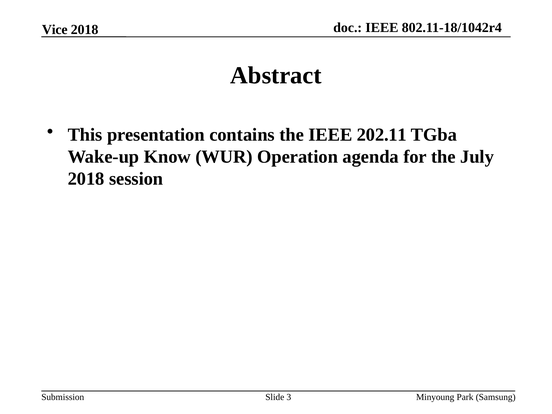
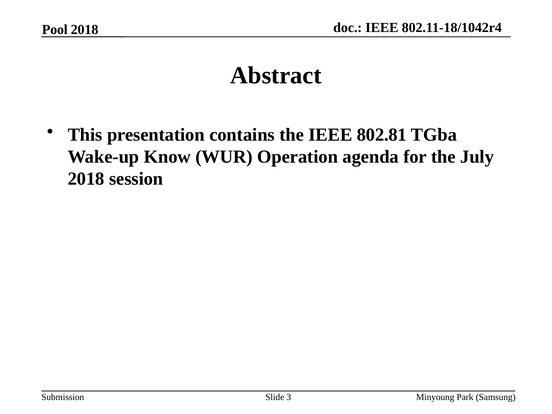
Vice: Vice -> Pool (55, 29)
202.11: 202.11 -> 802.81 (382, 135)
